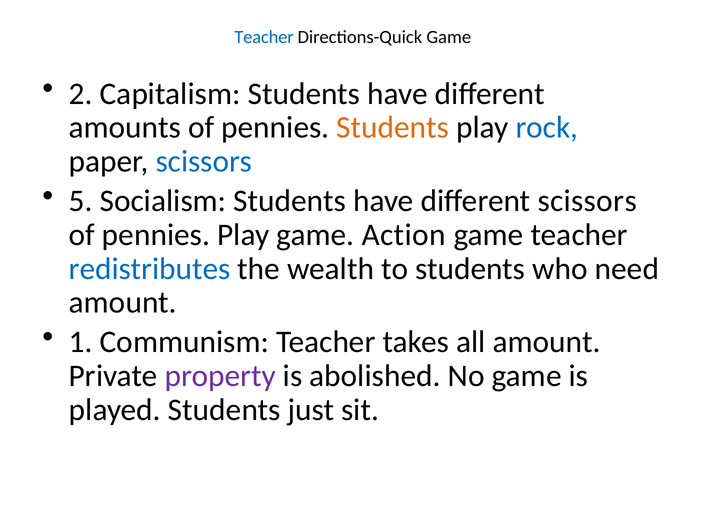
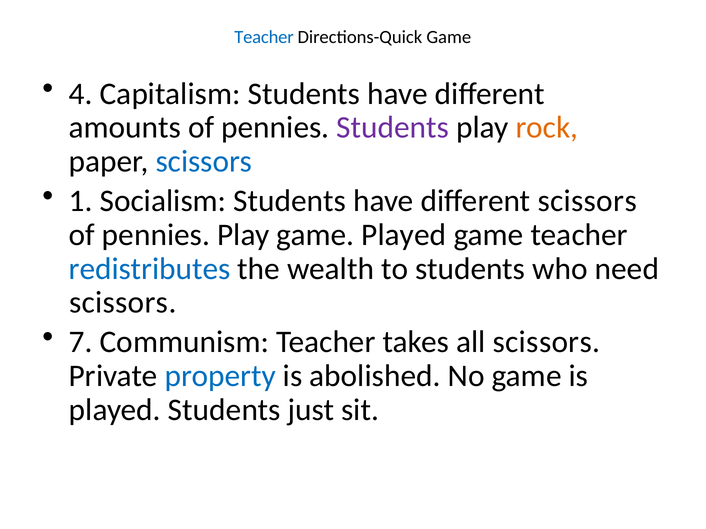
2: 2 -> 4 (81, 94)
Students colour: orange -> purple (393, 128)
rock colour: blue -> orange (547, 128)
5: 5 -> 1 (81, 201)
game Action: Action -> Played (404, 235)
amount: amount -> scissors (123, 303)
1: 1 -> 7 (81, 342)
all amount: amount -> scissors (546, 342)
property colour: purple -> blue (220, 376)
